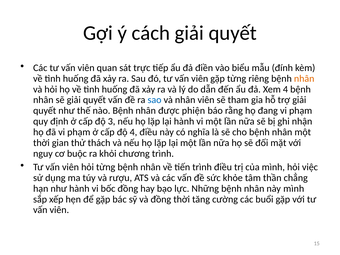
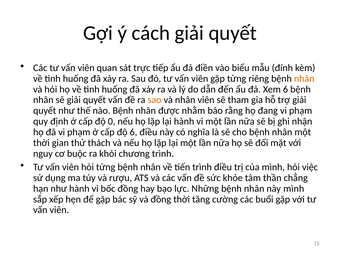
Xem 4: 4 -> 6 (286, 89)
sao colour: blue -> orange (155, 100)
phiện: phiện -> nhằm (193, 111)
3: 3 -> 0 (112, 121)
độ 4: 4 -> 6 (133, 132)
